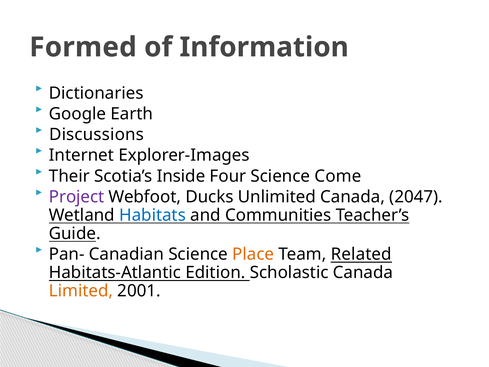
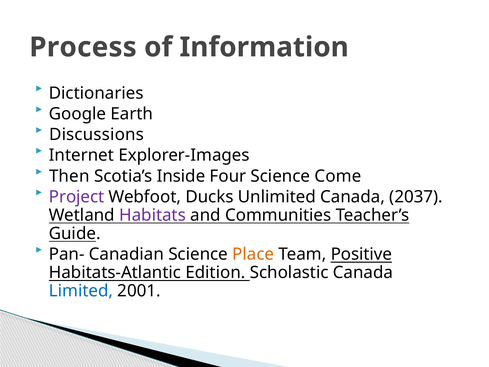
Formed: Formed -> Process (83, 47)
Their: Their -> Then (69, 176)
2047: 2047 -> 2037 (416, 197)
Habitats colour: blue -> purple (153, 215)
Related: Related -> Positive (361, 254)
Limited colour: orange -> blue (81, 291)
